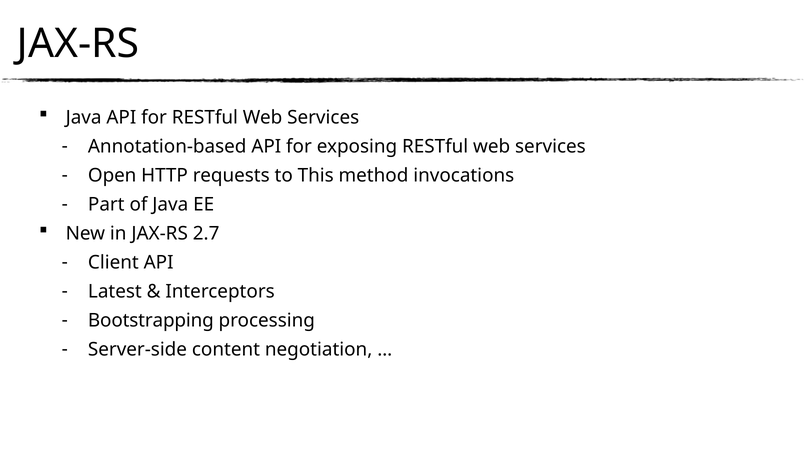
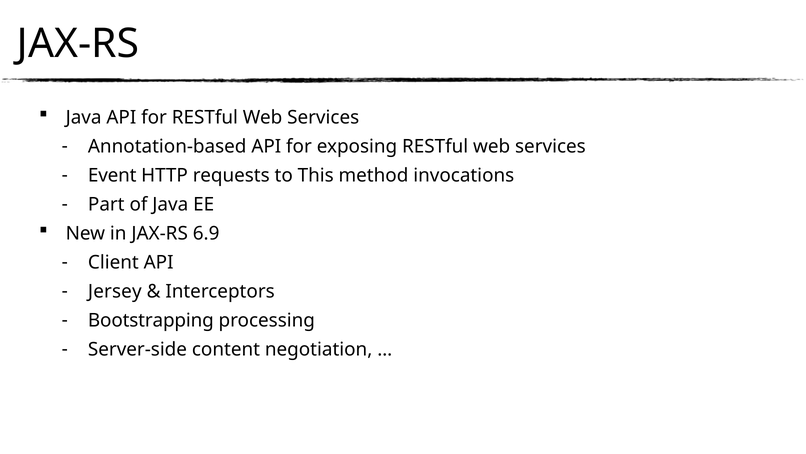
Open: Open -> Event (112, 175)
2.7: 2.7 -> 6.9 (206, 233)
Latest: Latest -> Jersey (115, 291)
